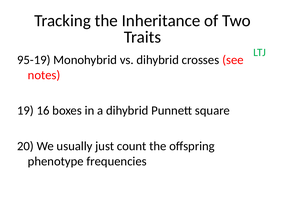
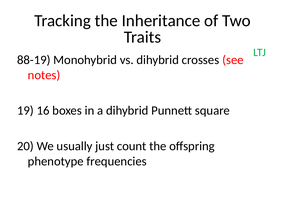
95-19: 95-19 -> 88-19 (34, 60)
